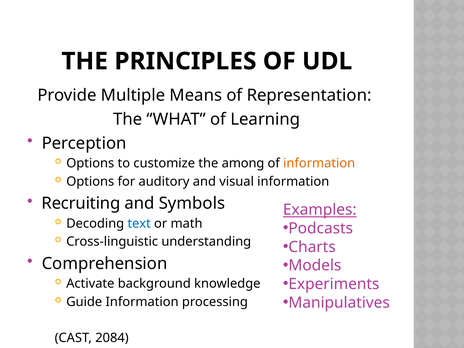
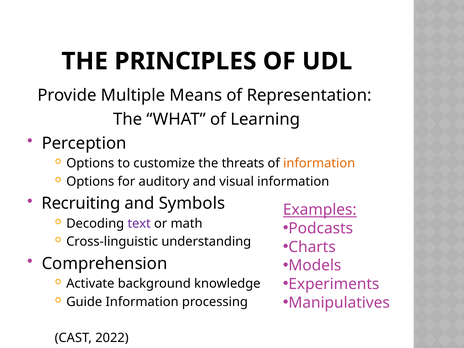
among: among -> threats (243, 163)
text colour: blue -> purple (139, 224)
2084: 2084 -> 2022 (112, 338)
